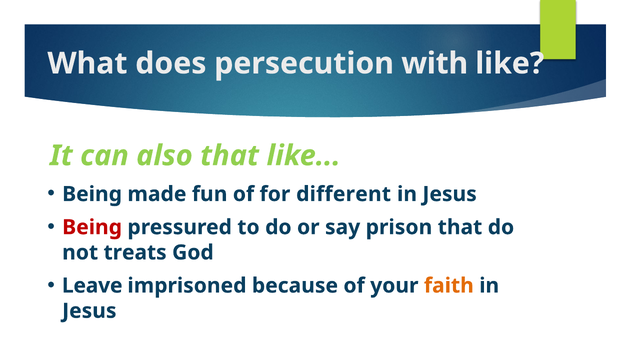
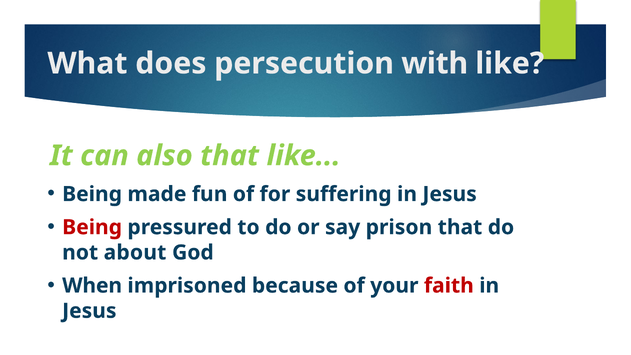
different: different -> suffering (344, 194)
treats: treats -> about (135, 252)
Leave: Leave -> When (92, 286)
faith colour: orange -> red (449, 286)
